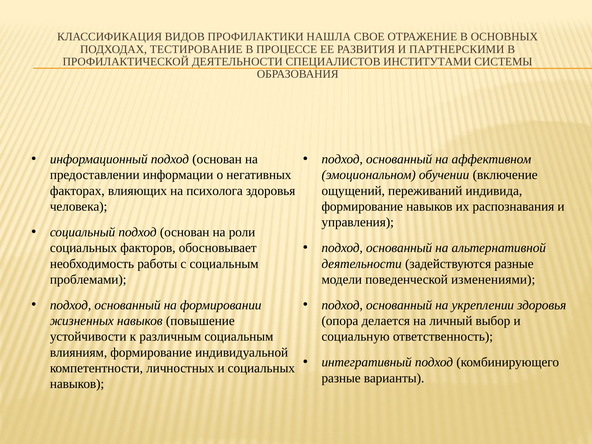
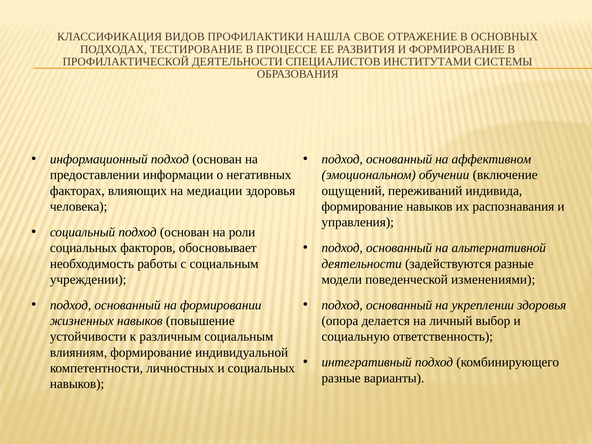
И ПАРТНЕРСКИМИ: ПАРТНЕРСКИМИ -> ФОРМИРОВАНИЕ (457, 49)
психолога: психолога -> медиации (214, 191)
проблемами: проблемами -> учреждении (88, 279)
